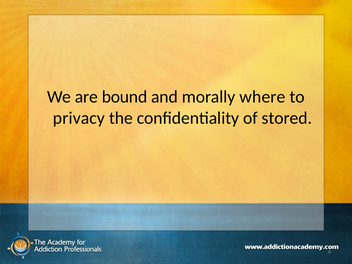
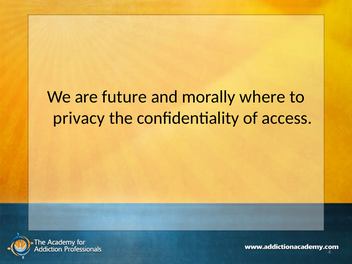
bound: bound -> future (124, 97)
stored: stored -> access (287, 118)
